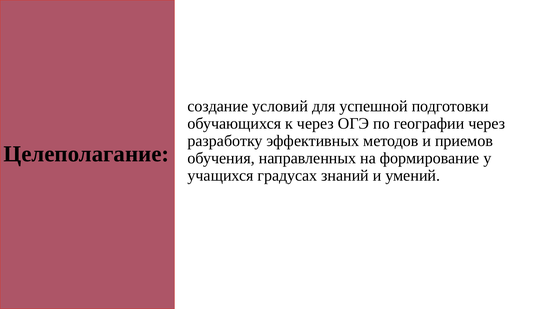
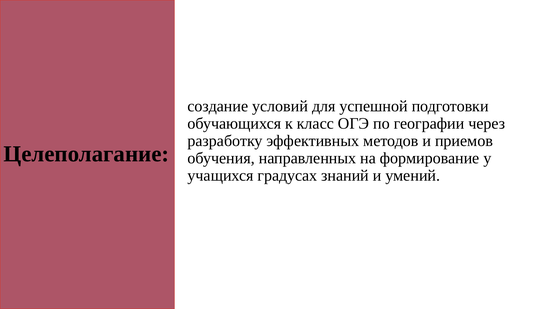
к через: через -> класс (315, 124)
